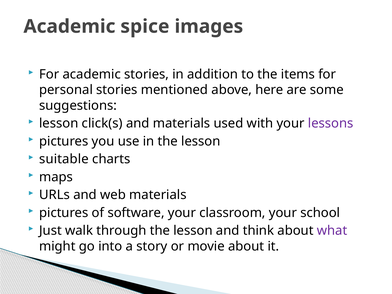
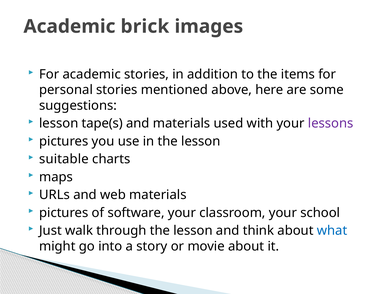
spice: spice -> brick (145, 26)
click(s: click(s -> tape(s (102, 123)
what colour: purple -> blue (332, 231)
